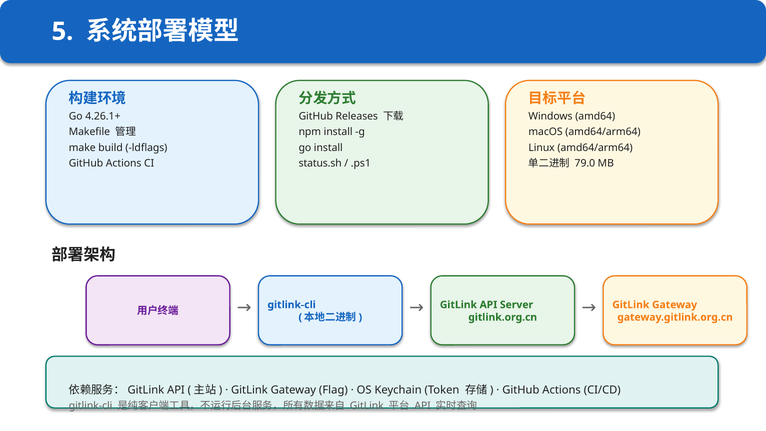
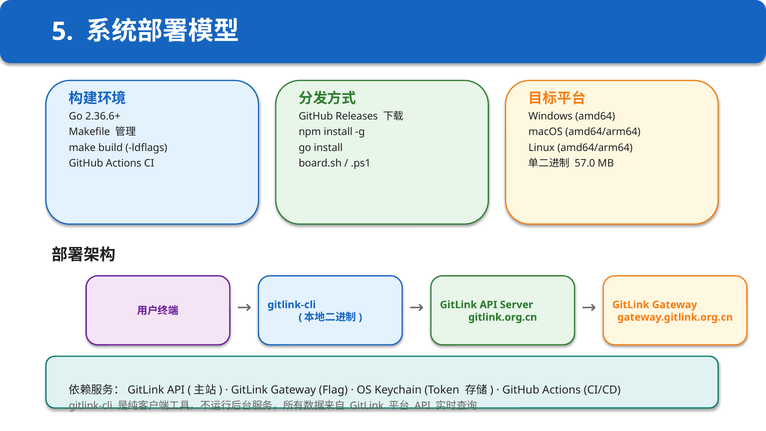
4.26.1+: 4.26.1+ -> 2.36.6+ (103, 116)
79.0: 79.0 -> 57.0 (585, 163)
status.sh: status.sh -> board.sh (320, 163)
